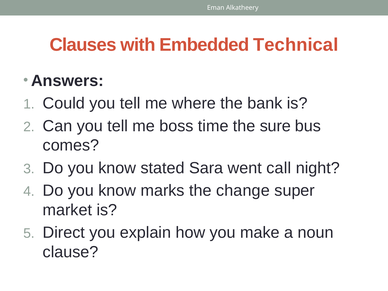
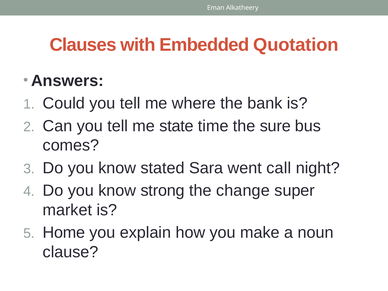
Technical: Technical -> Quotation (296, 45)
boss: boss -> state (177, 126)
marks: marks -> strong (163, 191)
Direct: Direct -> Home (64, 233)
